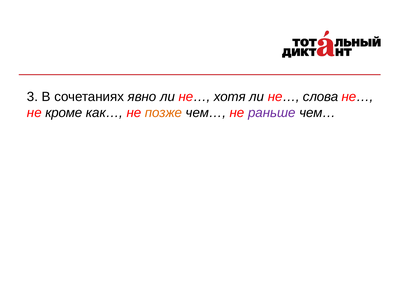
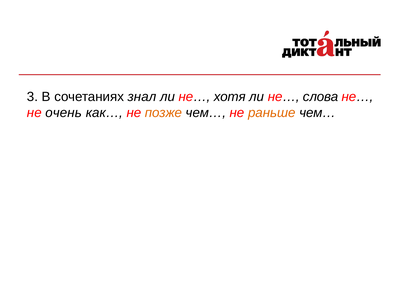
явно: явно -> знал (142, 97)
кроме: кроме -> очень (64, 113)
раньше colour: purple -> orange (272, 113)
